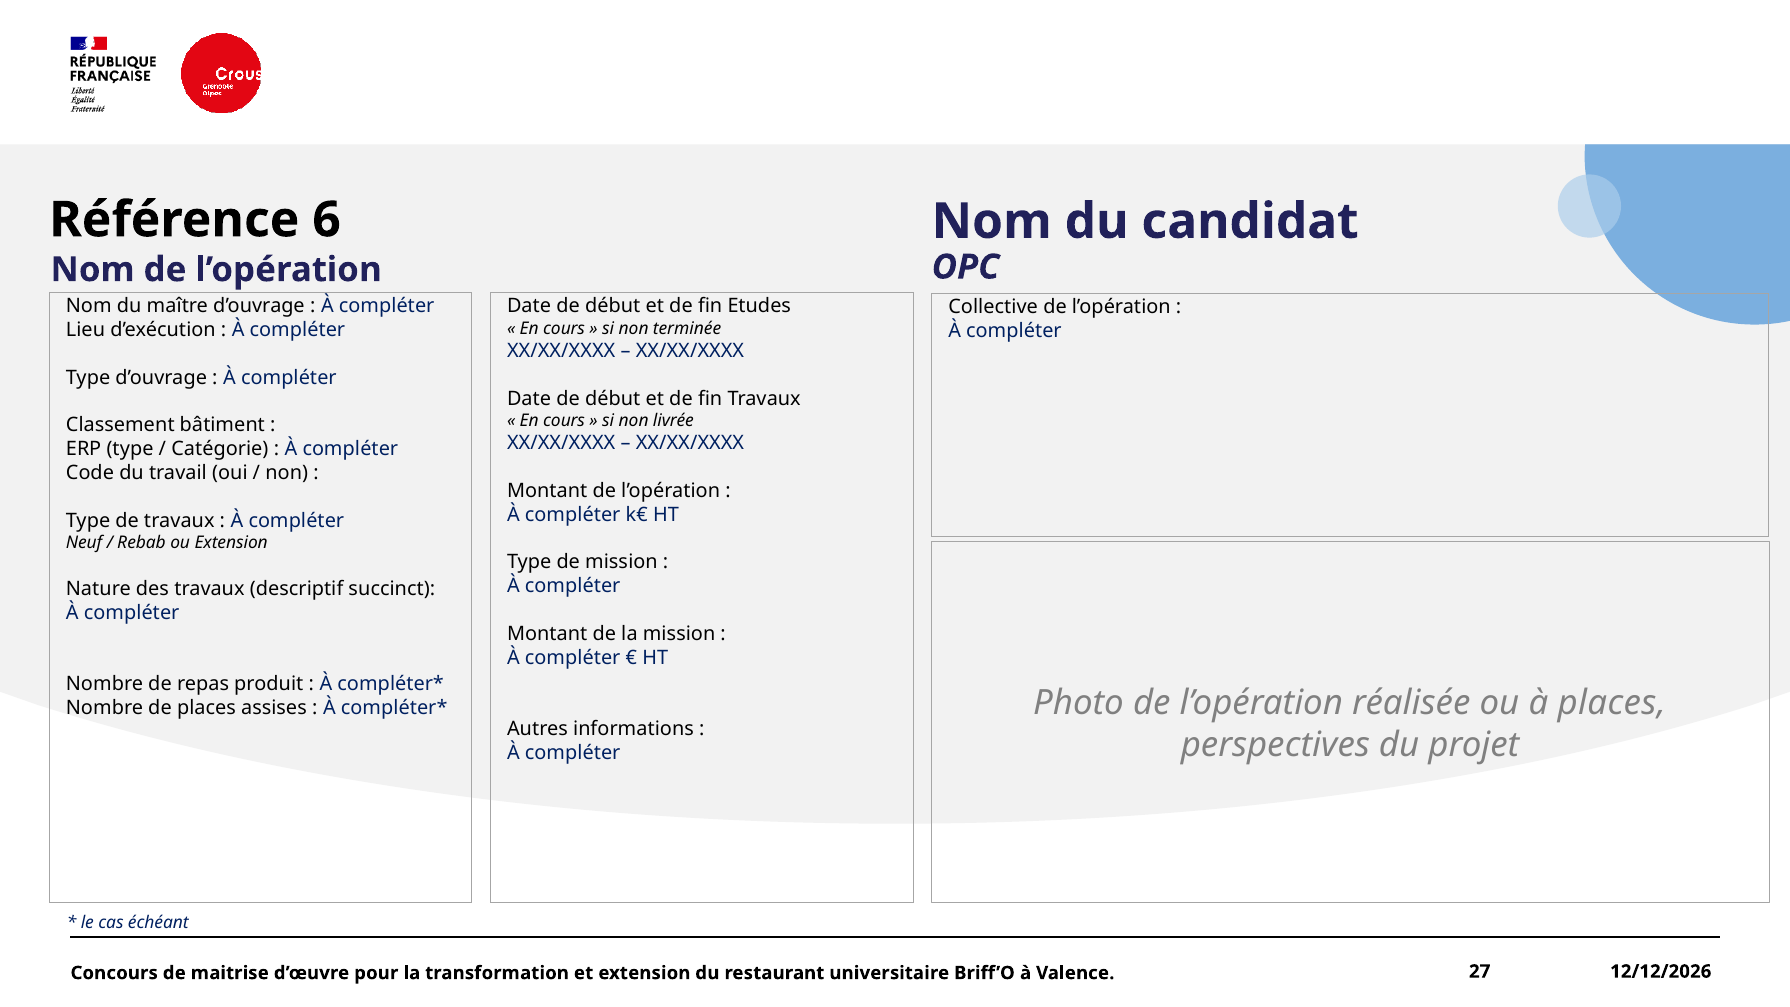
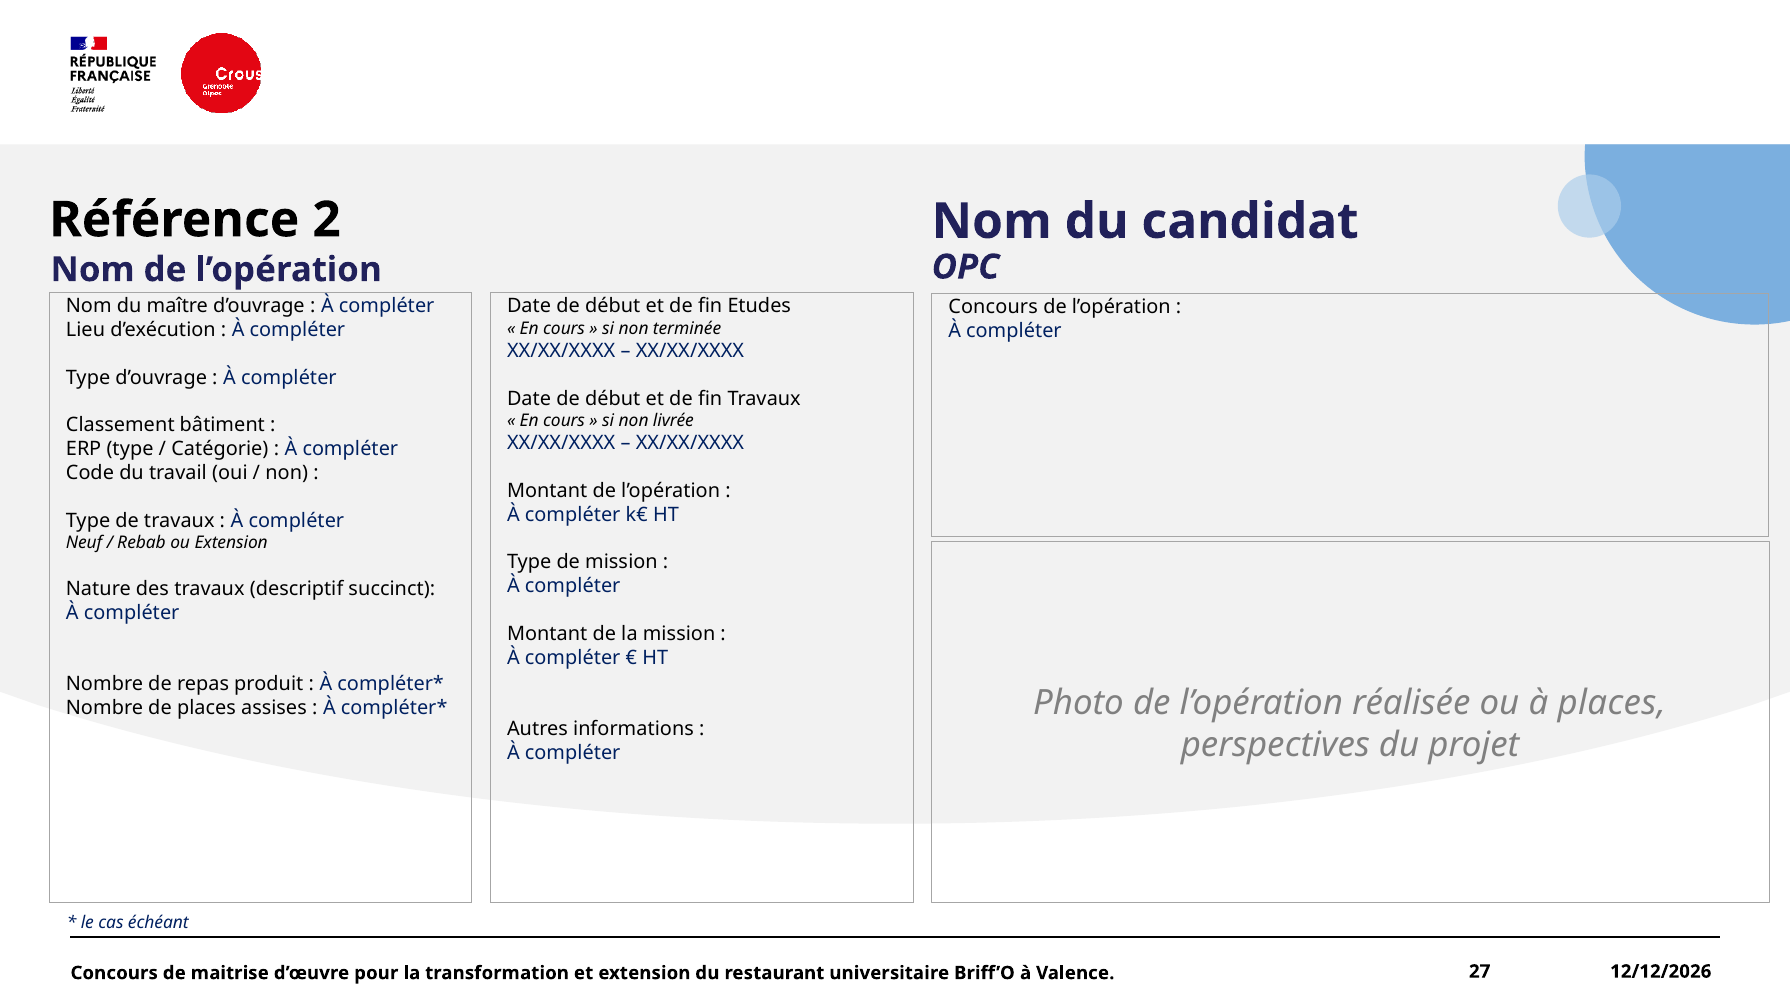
6: 6 -> 2 (327, 220)
Collective: Collective -> Concours (993, 307)
